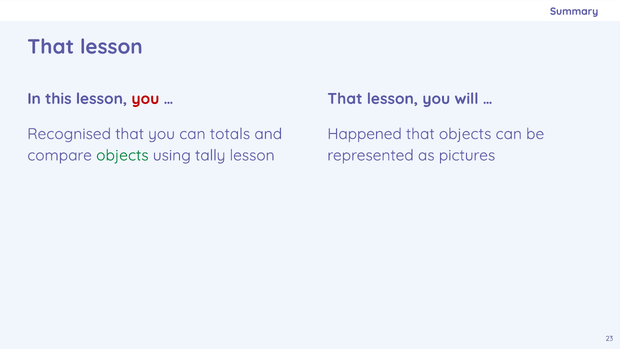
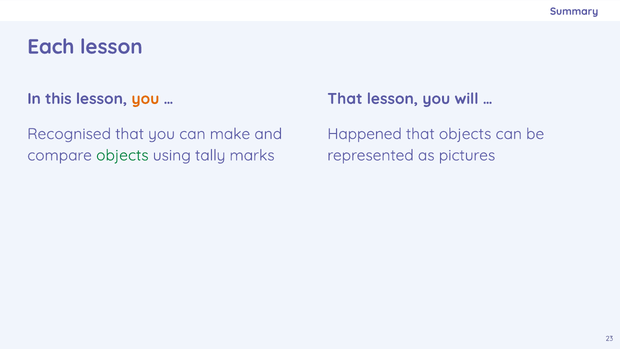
That: That -> Each (51, 47)
you colour: red -> orange (145, 99)
totals: totals -> make (230, 134)
tally lesson: lesson -> marks (252, 155)
